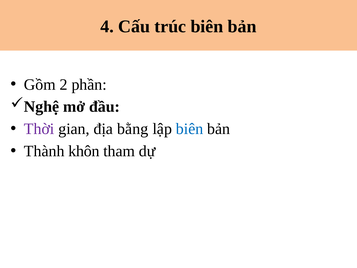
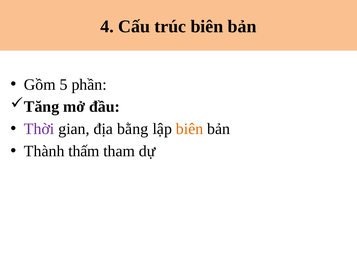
2: 2 -> 5 (64, 84)
Nghệ: Nghệ -> Tăng (42, 107)
biên colour: blue -> orange (190, 129)
khôn: khôn -> thấm (84, 151)
